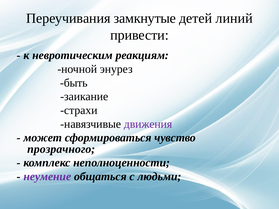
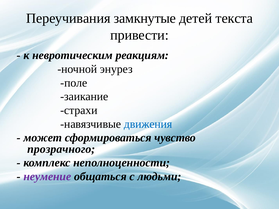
линий: линий -> текста (234, 18)
быть: быть -> поле (74, 83)
движения colour: purple -> blue (148, 124)
